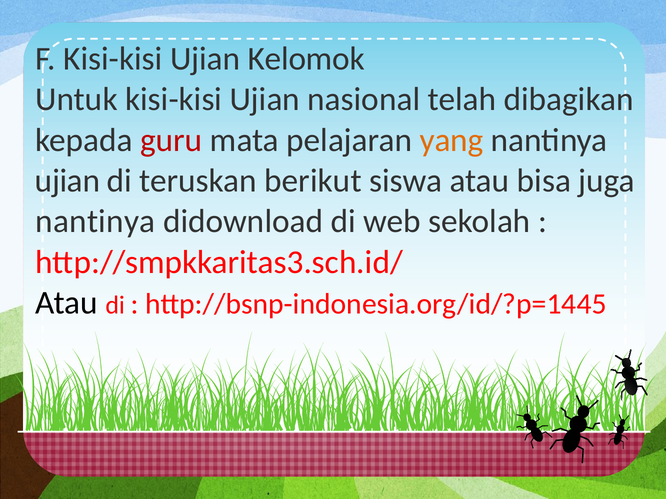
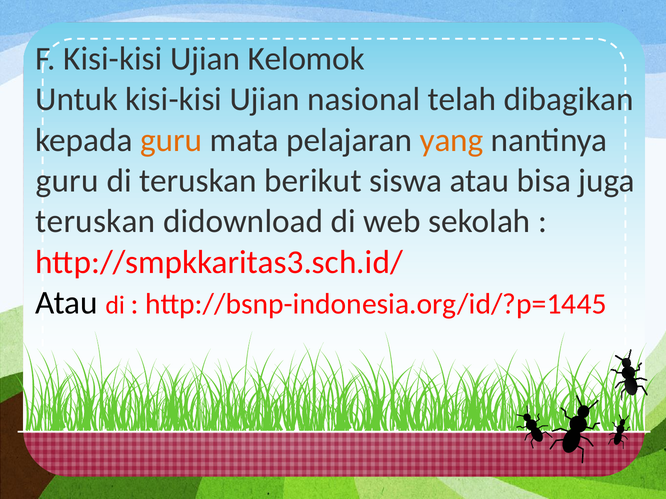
guru colour: red -> orange (171, 140)
ujian: ujian -> guru (67, 181)
nantinya: nantinya -> teruskan (95, 222)
